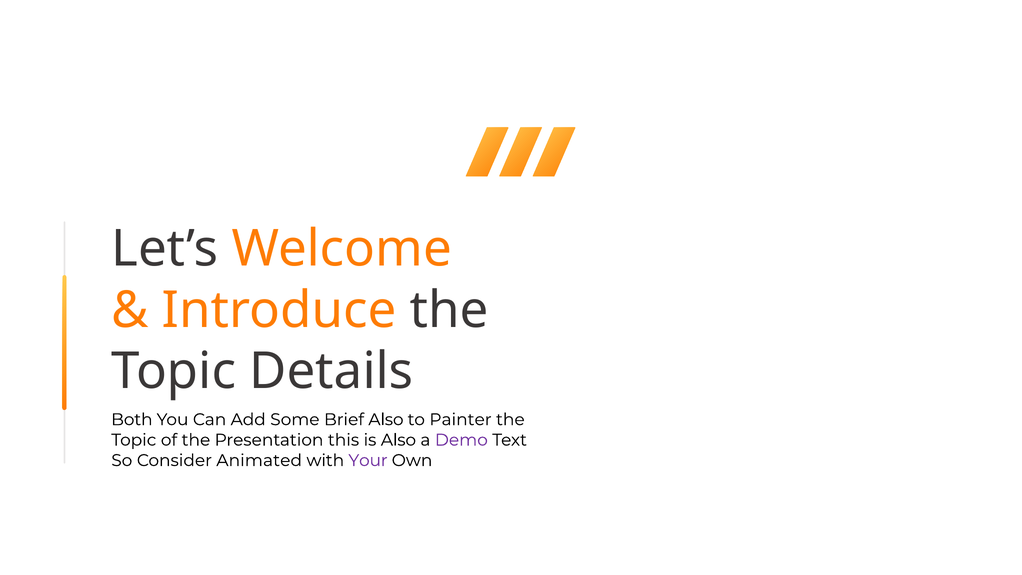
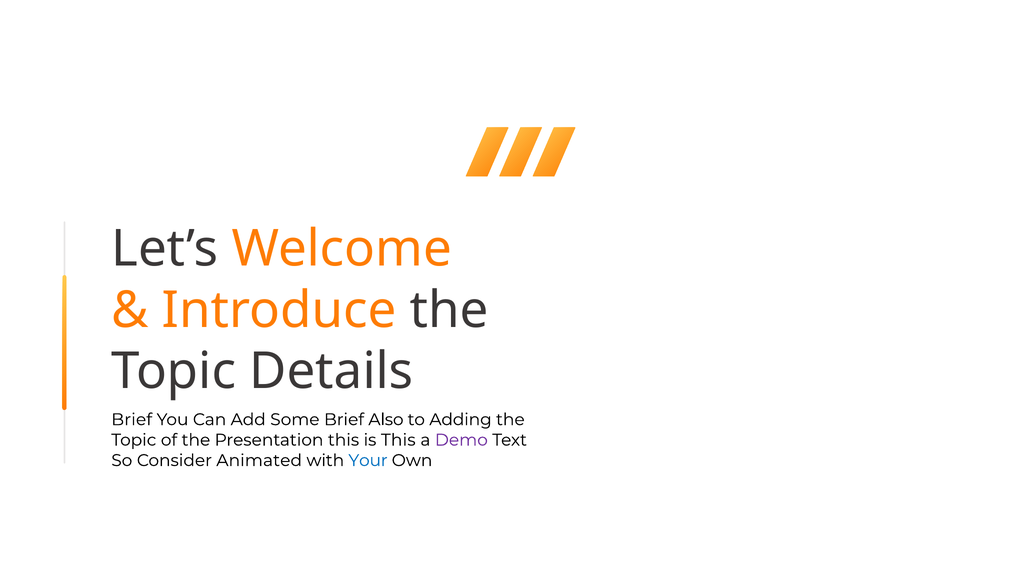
Both: Both -> Brief (132, 419)
Painter: Painter -> Adding (461, 419)
is Also: Also -> This (398, 440)
Your colour: purple -> blue (368, 460)
